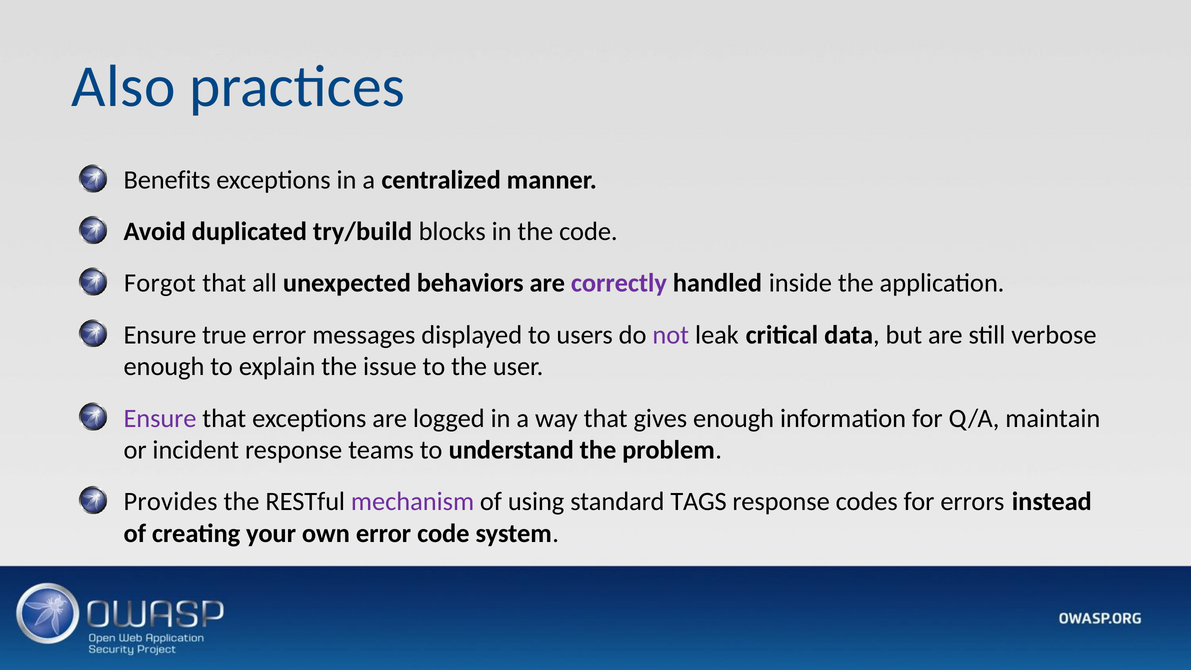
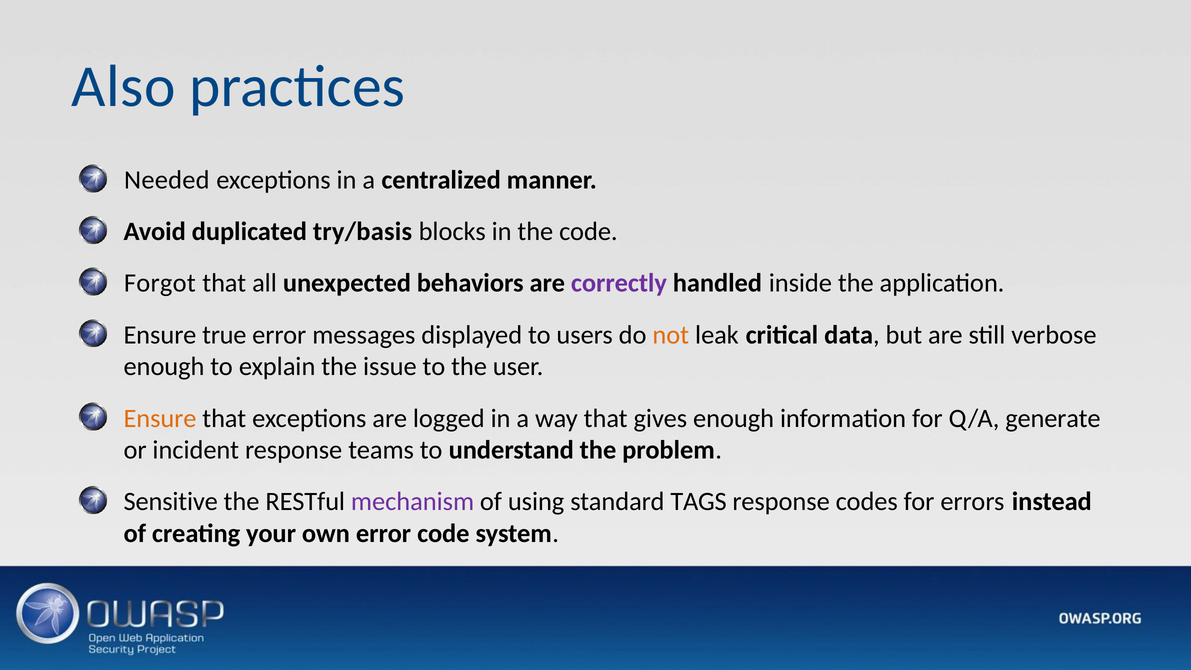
Benefits: Benefits -> Needed (167, 180)
try/build: try/build -> try/basis (363, 232)
not colour: purple -> orange (671, 335)
Ensure colour: purple -> orange (160, 418)
maintain: maintain -> generate (1053, 418)
Provides: Provides -> Sensitive (171, 502)
